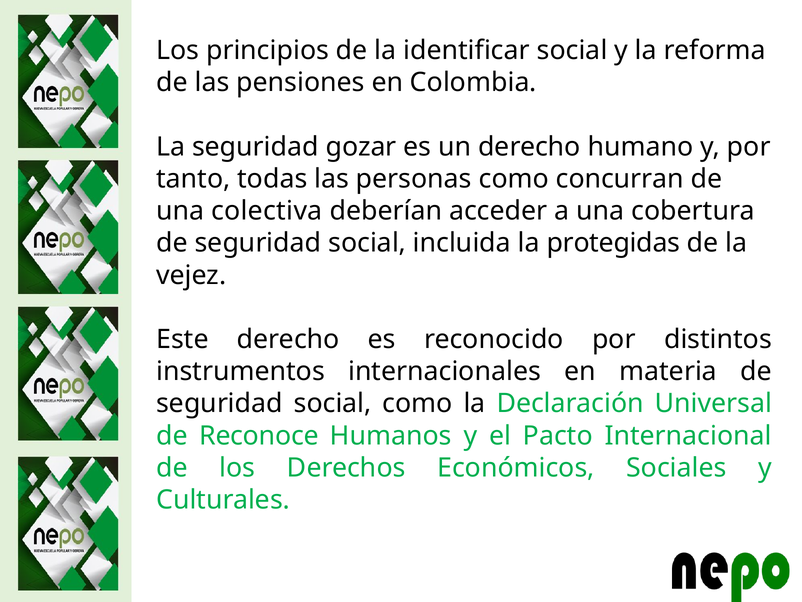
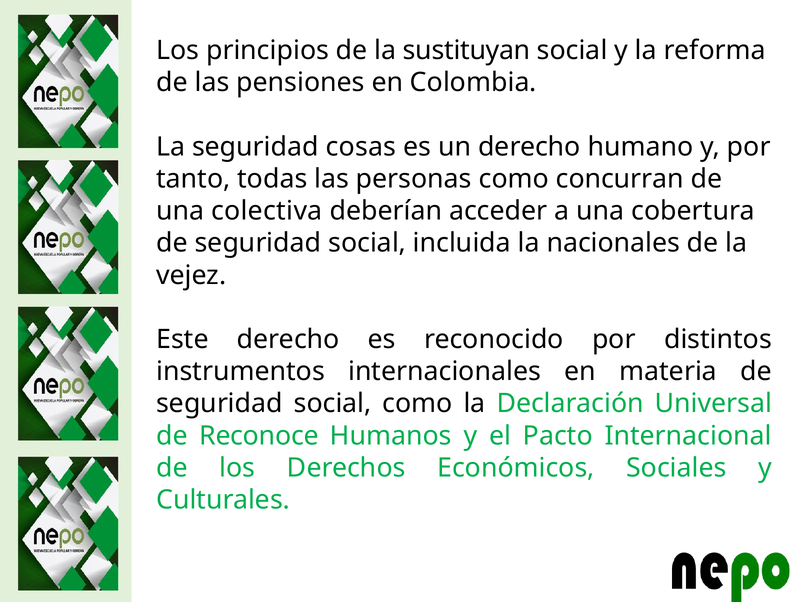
identificar: identificar -> sustituyan (467, 50)
gozar: gozar -> cosas (361, 147)
protegidas: protegidas -> nacionales (613, 243)
